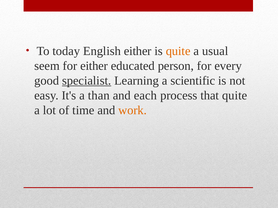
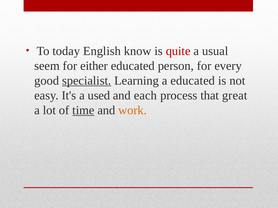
English either: either -> know (138, 51)
quite colour: orange -> red (178, 51)
a scientific: scientific -> educated (193, 81)
than: than -> used (99, 96)
that quite: quite -> great (235, 96)
time underline: none -> present (83, 110)
